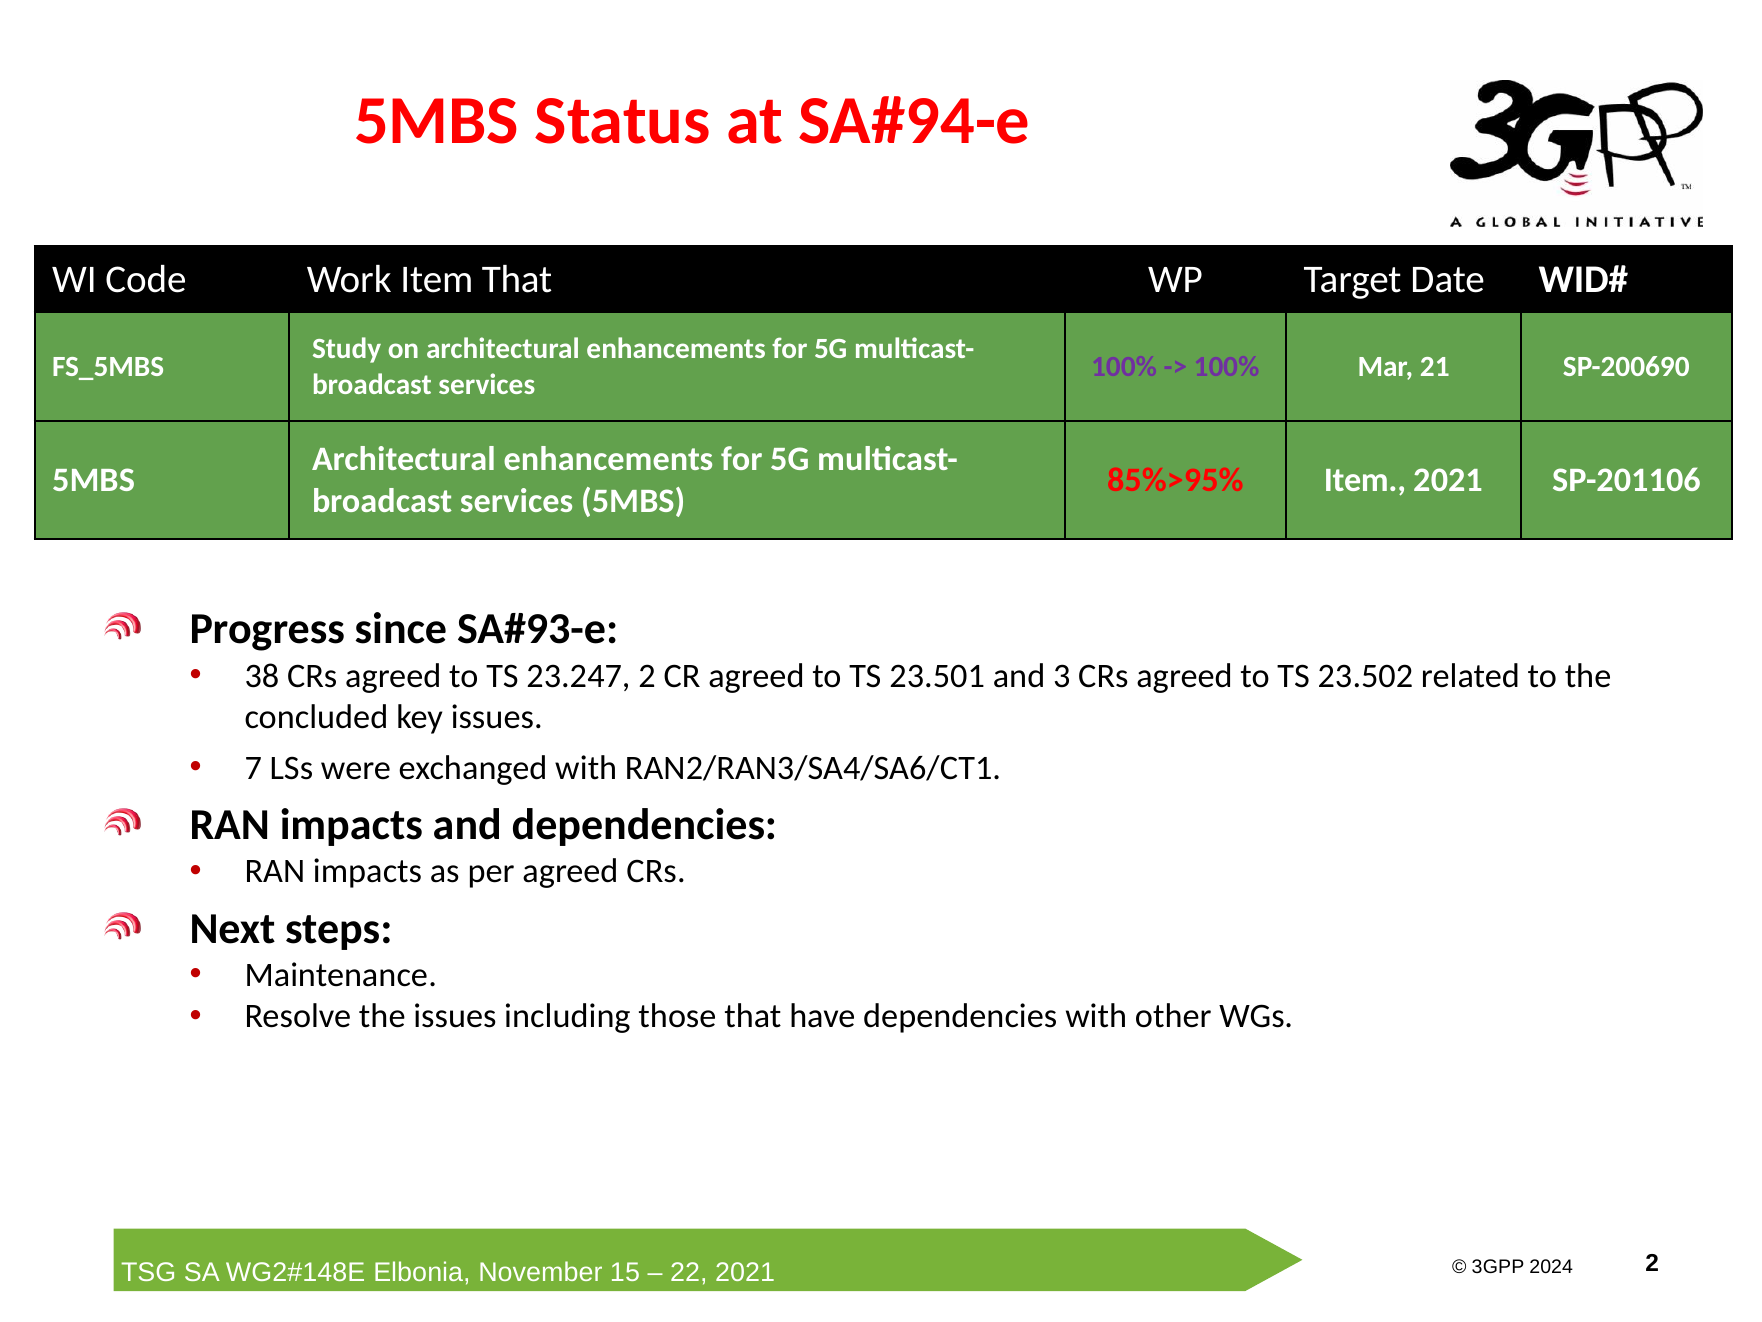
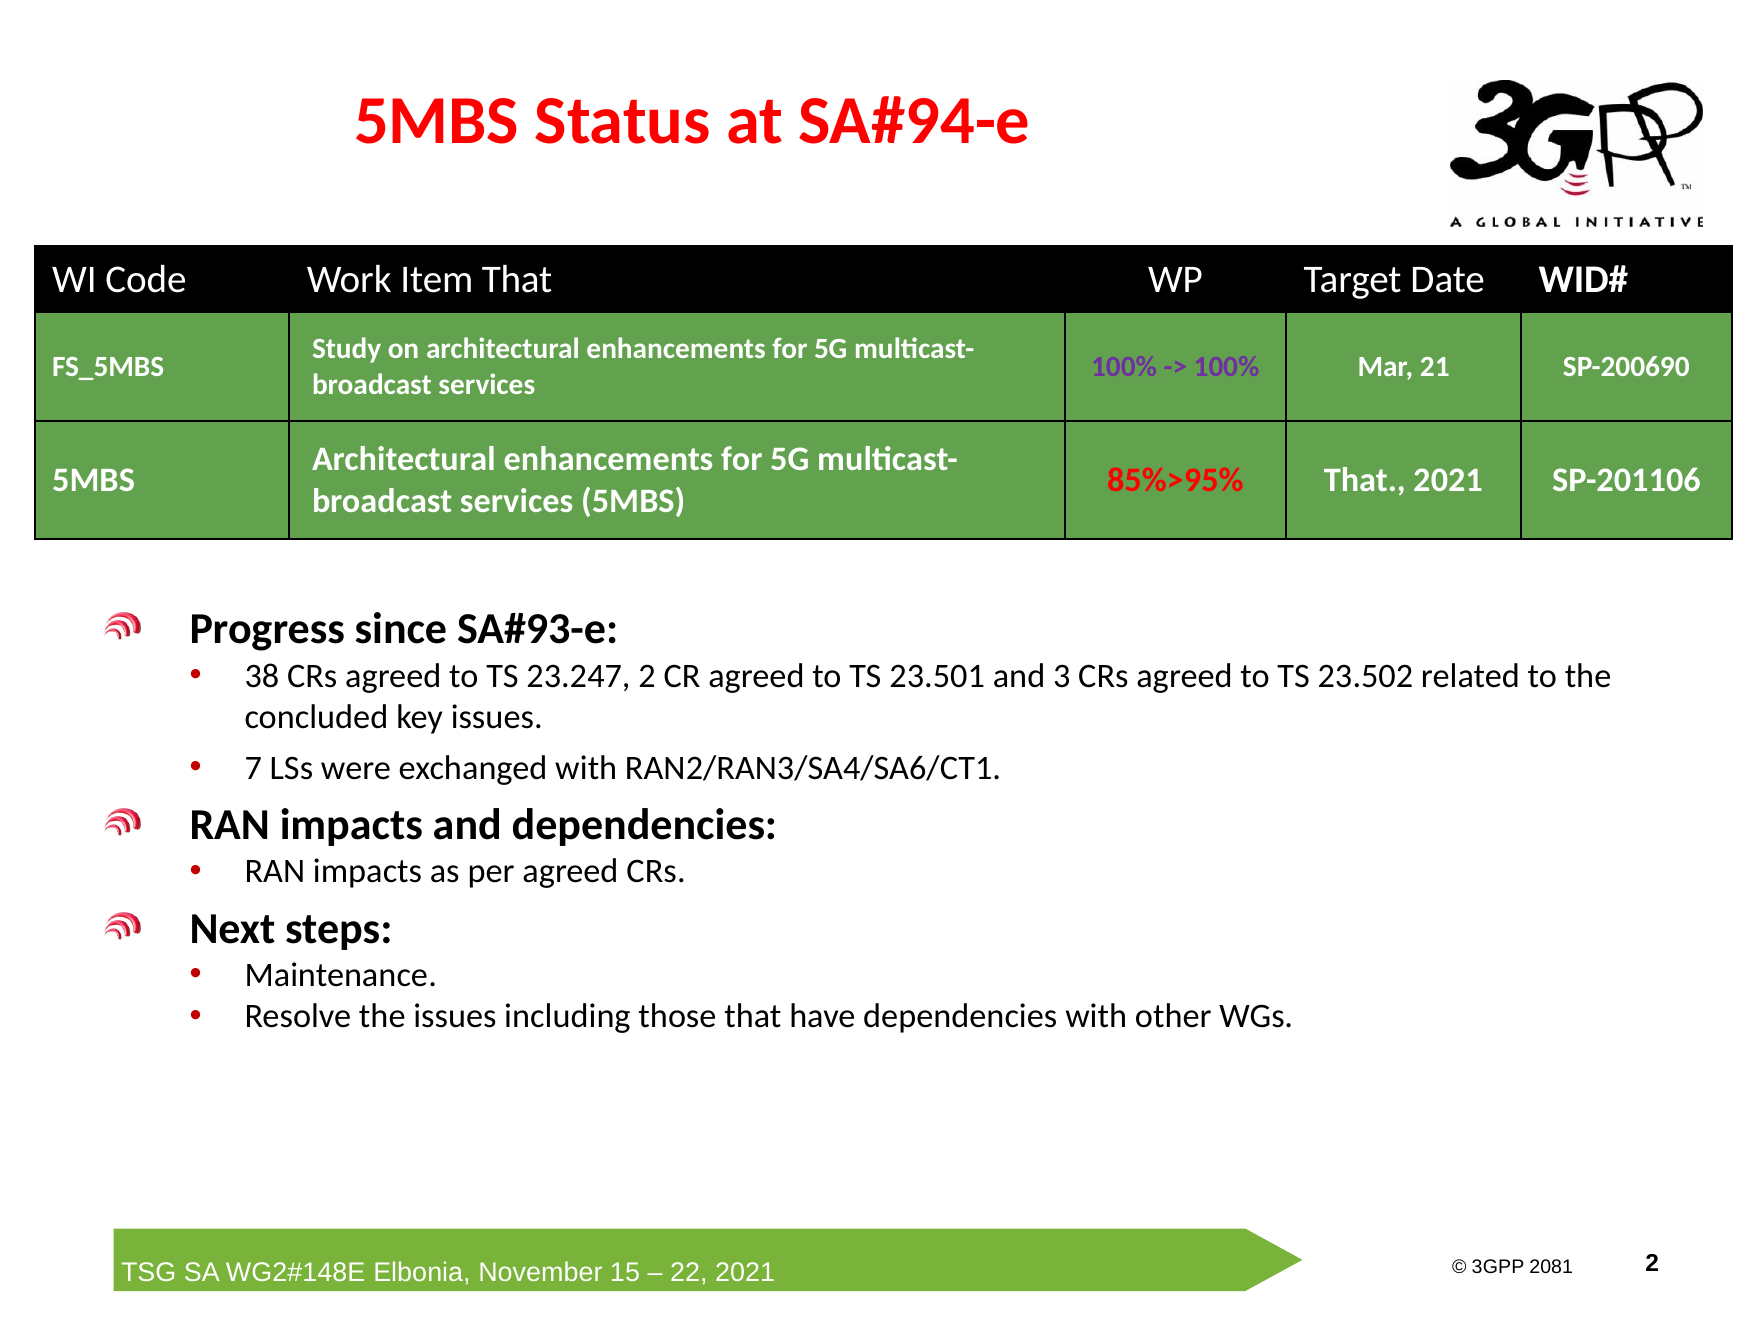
85%>95% Item: Item -> That (1365, 480)
2024: 2024 -> 2081 (1551, 1267)
